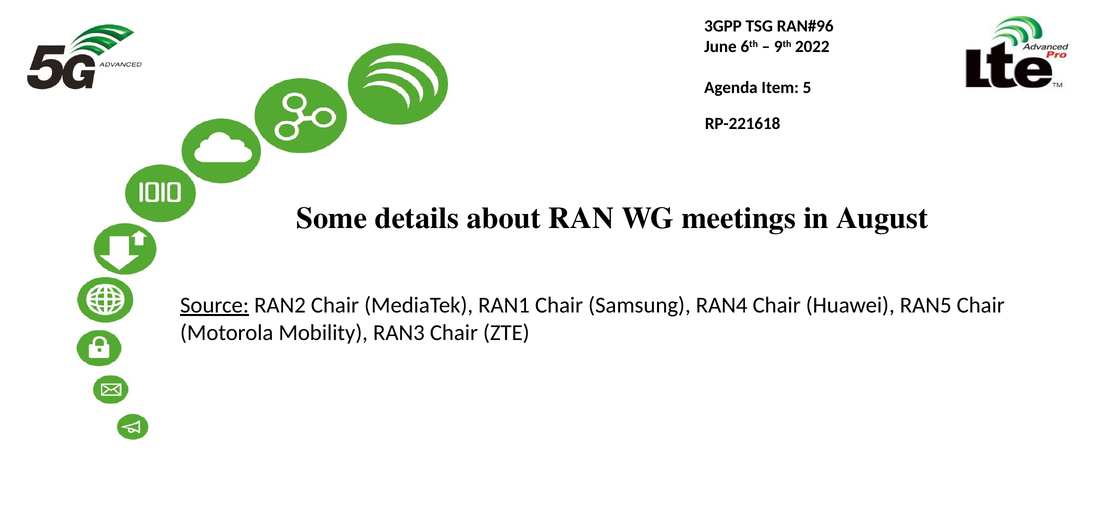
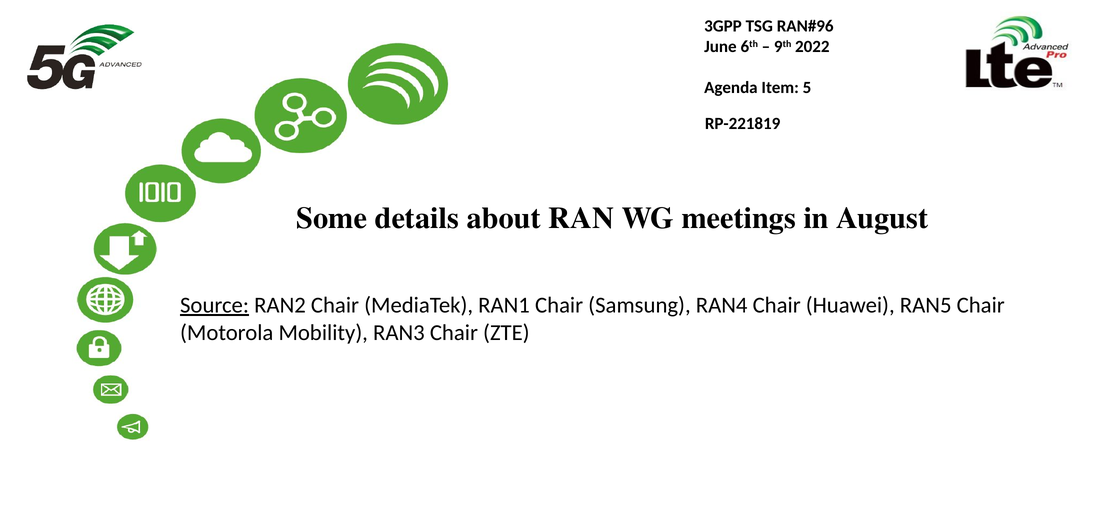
RP-221618: RP-221618 -> RP-221819 (743, 123)
